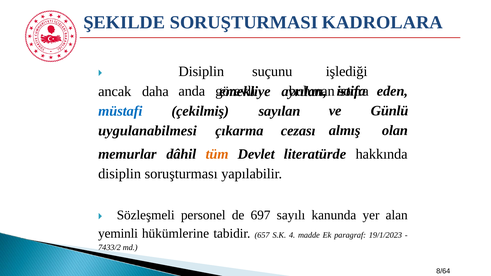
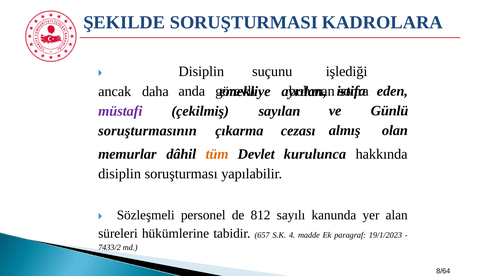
müstafi colour: blue -> purple (120, 111)
uygulanabilmesi: uygulanabilmesi -> soruşturmasının (147, 131)
literatürde: literatürde -> kurulunca (315, 154)
697: 697 -> 812 (261, 215)
yeminli: yeminli -> süreleri (118, 234)
